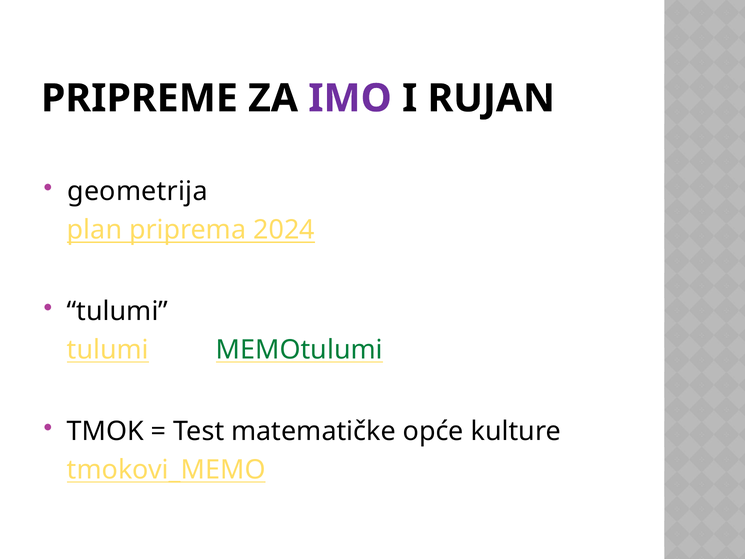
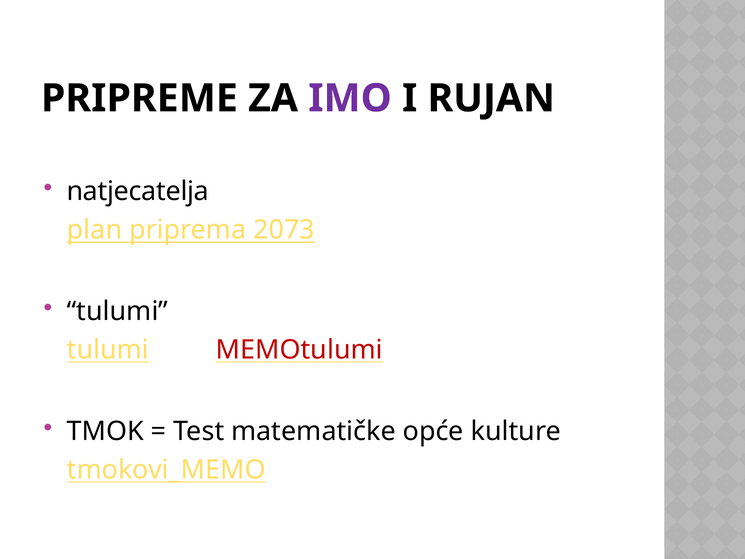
geometrija: geometrija -> natjecatelja (138, 191)
2024: 2024 -> 2073 (284, 230)
MEMOtulumi colour: green -> red (299, 350)
